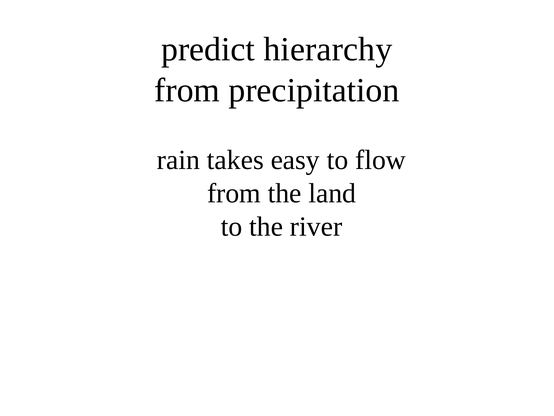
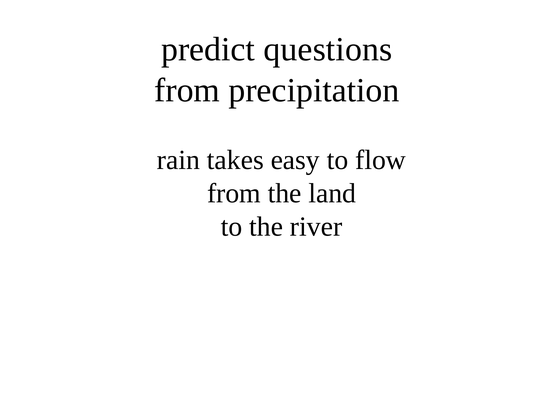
hierarchy: hierarchy -> questions (328, 49)
